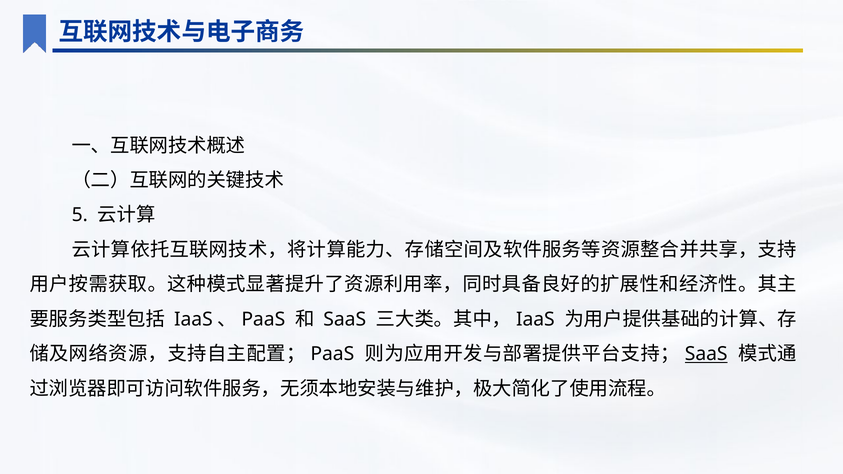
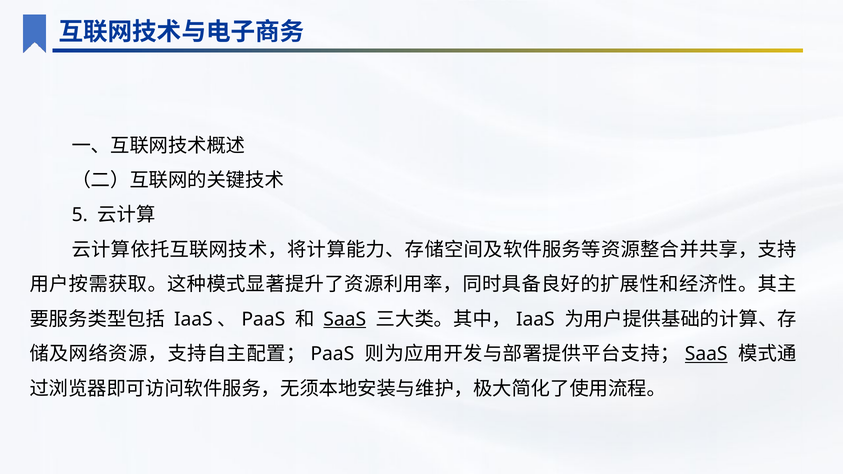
SaaS underline: none -> present (345, 319)
